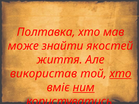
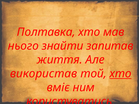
може: може -> нього (23, 46)
якостей: якостей -> запитав (110, 46)
ним underline: present -> none (84, 88)
